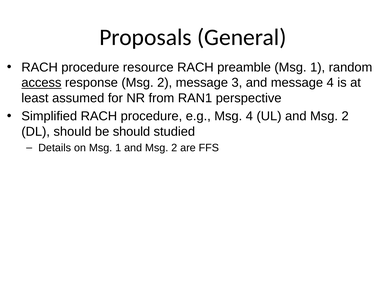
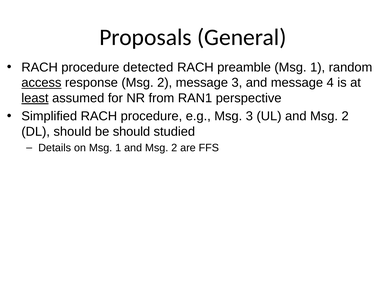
resource: resource -> detected (148, 67)
least underline: none -> present (35, 98)
Msg 4: 4 -> 3 (249, 116)
